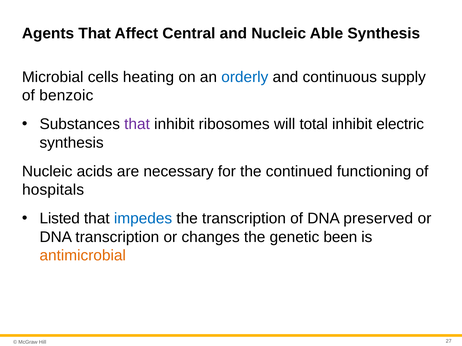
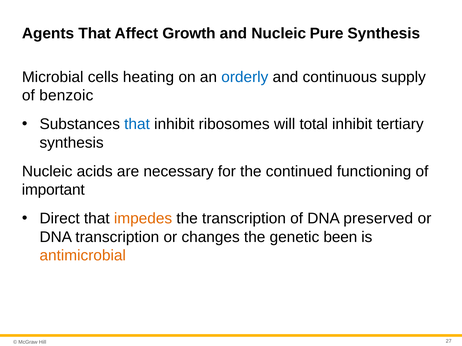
Central: Central -> Growth (189, 34)
Able: Able -> Pure (327, 34)
that colour: purple -> blue (137, 124)
electric: electric -> tertiary (400, 124)
hospitals: hospitals -> important (53, 190)
Listed: Listed -> Direct (60, 219)
impedes colour: blue -> orange (143, 219)
